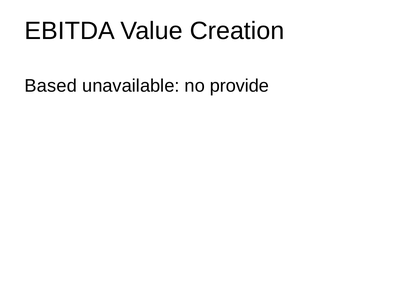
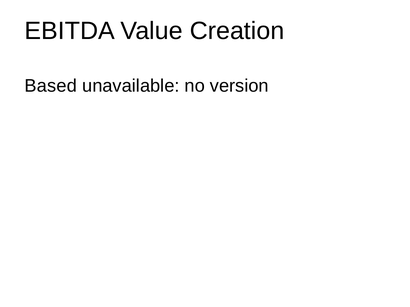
provide: provide -> version (239, 86)
